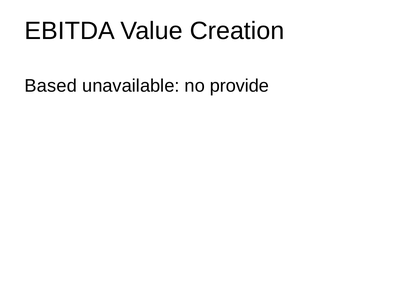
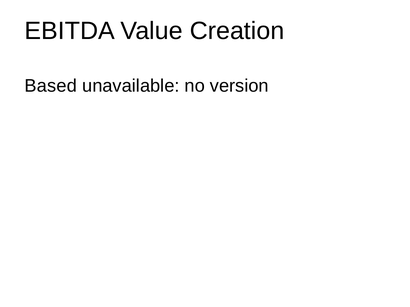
provide: provide -> version (239, 86)
